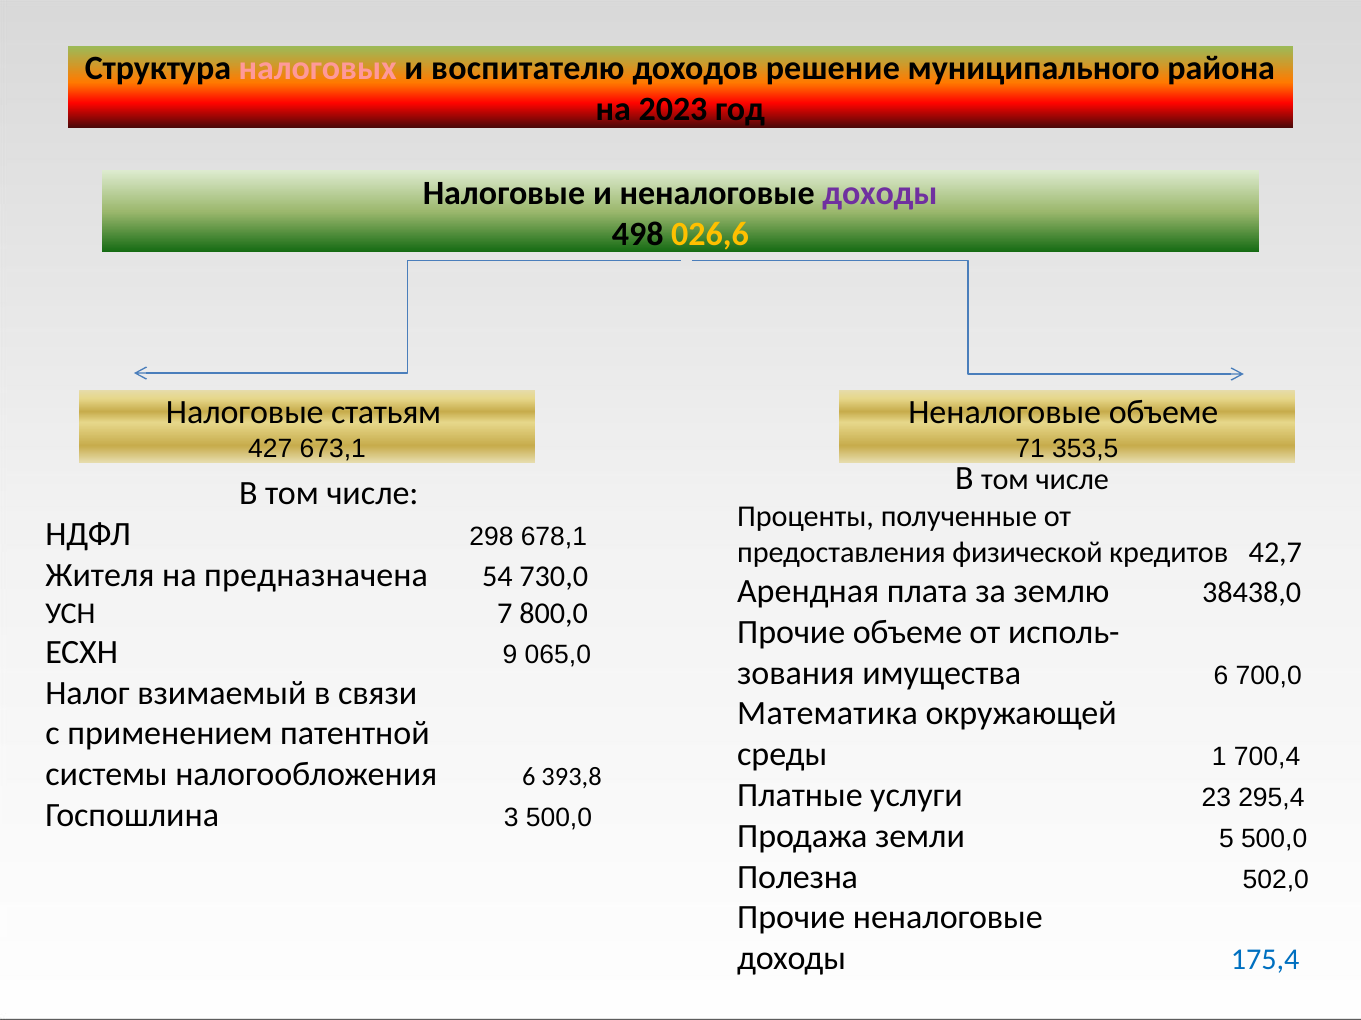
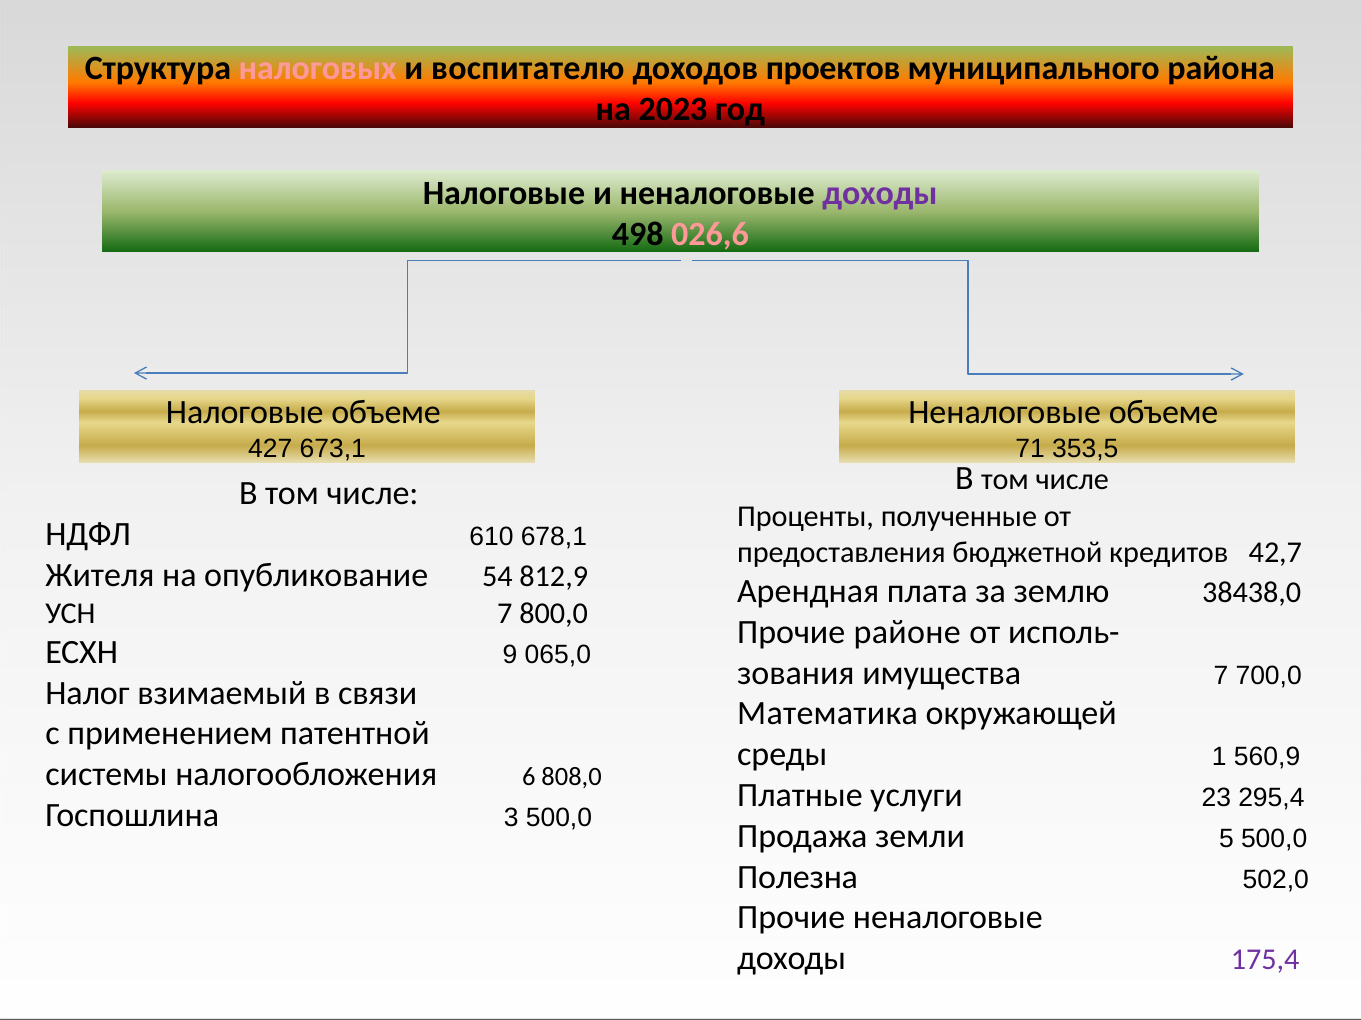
решение: решение -> проектов (833, 69)
026,6 colour: yellow -> pink (710, 234)
Налоговые статьям: статьям -> объеме (386, 413)
298: 298 -> 610 (491, 537)
физической: физической -> бюджетной (1027, 553)
предназначена: предназначена -> опубликование (316, 576)
730,0: 730,0 -> 812,9 (554, 577)
Прочие объеме: объеме -> районе (907, 632)
имущества 6: 6 -> 7 (1221, 676)
700,4: 700,4 -> 560,9 (1267, 757)
393,8: 393,8 -> 808,0 (572, 778)
175,4 colour: blue -> purple (1265, 960)
